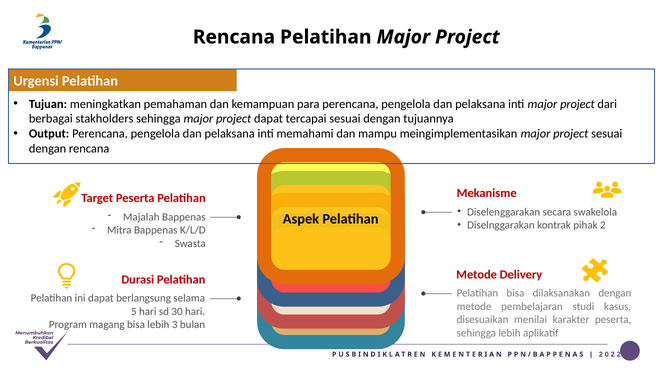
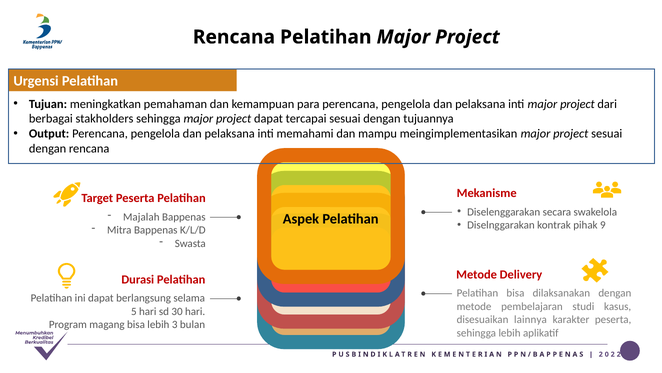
pihak 2: 2 -> 9 (603, 225)
menilai: menilai -> lainnya (530, 319)
